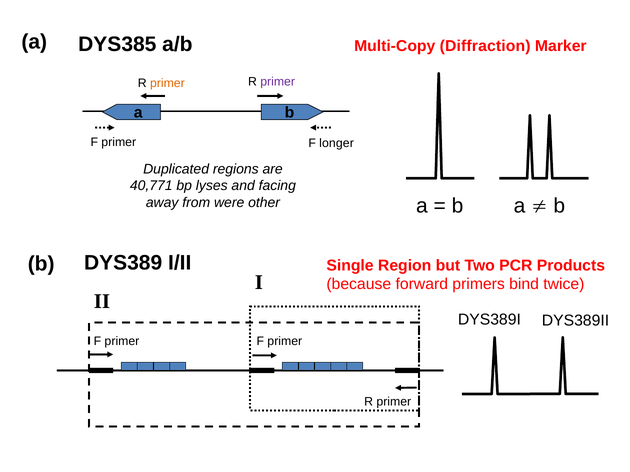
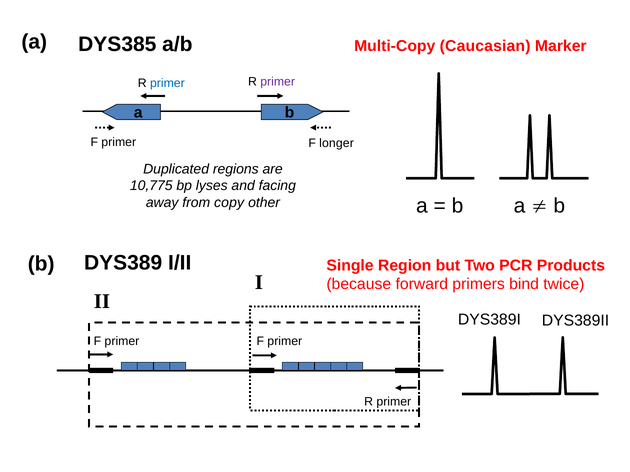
Diffraction: Diffraction -> Caucasian (485, 46)
primer colour: orange -> blue (167, 83)
40,771: 40,771 -> 10,775 (151, 186)
were: were -> copy (229, 203)
